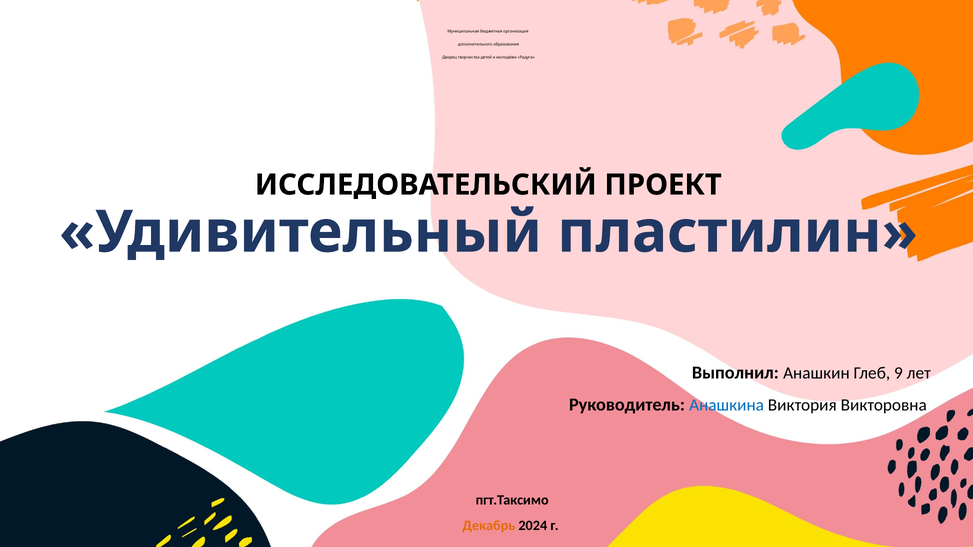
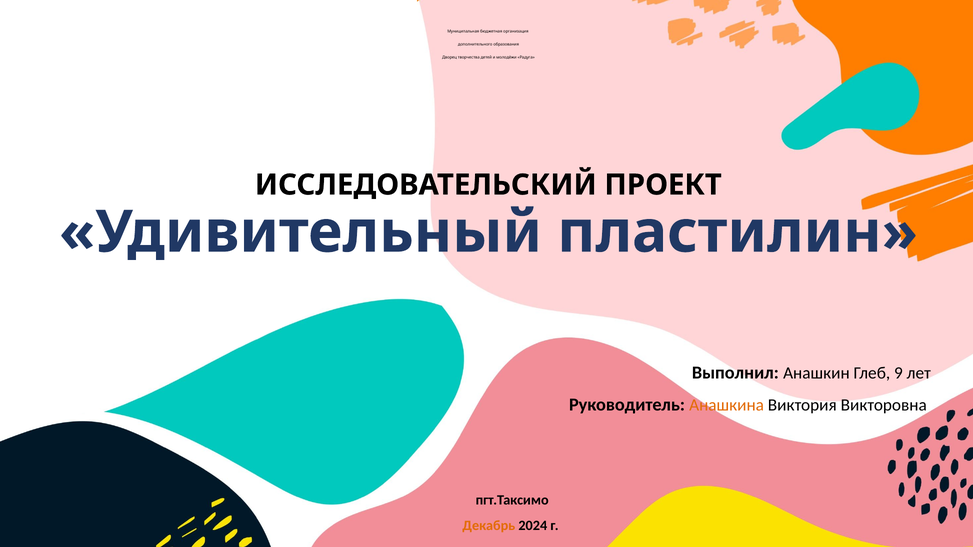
Анашкина colour: blue -> orange (727, 406)
